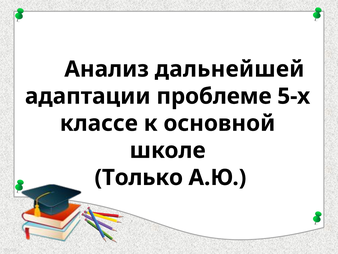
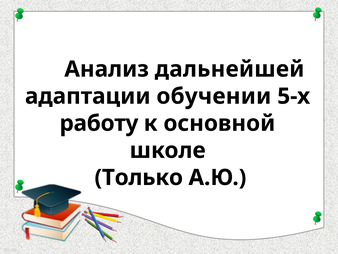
проблеме: проблеме -> обучении (214, 96)
классе: классе -> работу (99, 123)
